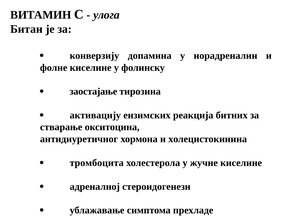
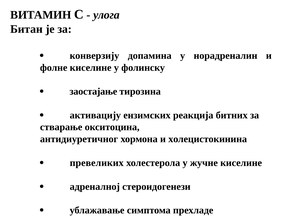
тромбоцита: тромбоцита -> превеликих (97, 163)
